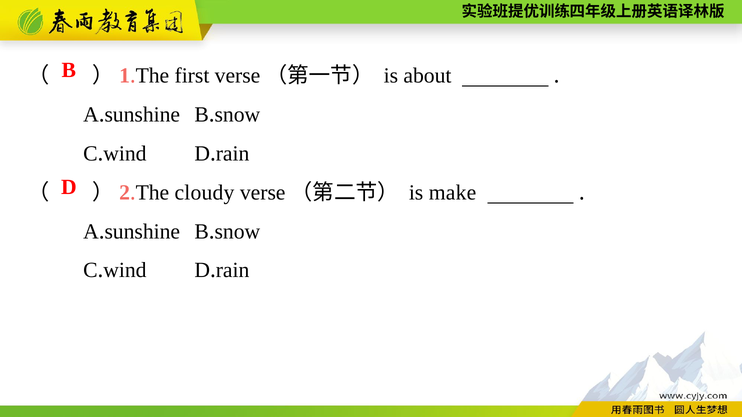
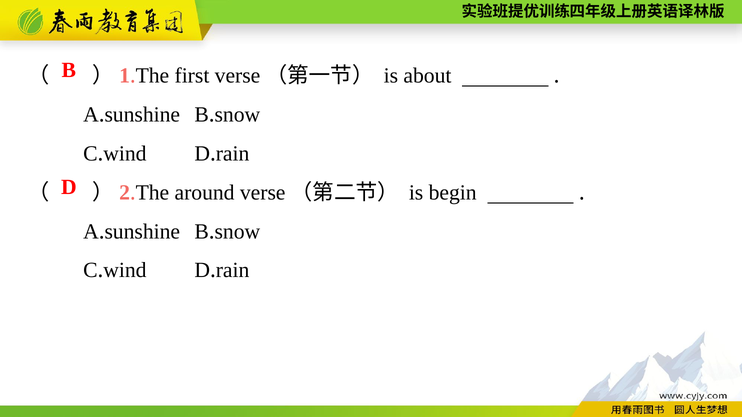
cloudy: cloudy -> around (205, 193)
make: make -> begin (453, 193)
